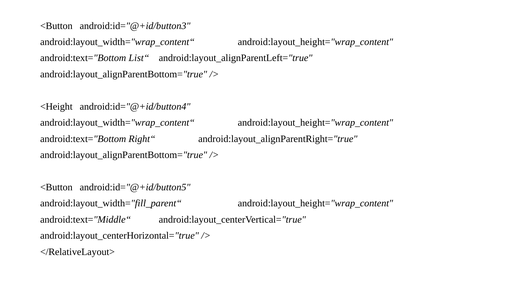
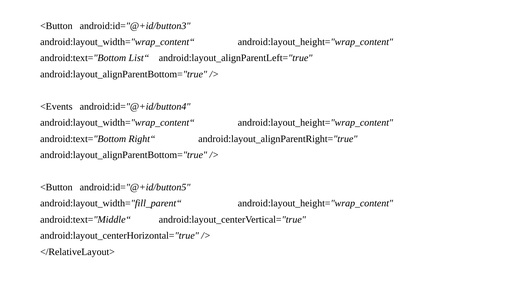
<Height: <Height -> <Events (56, 107)
